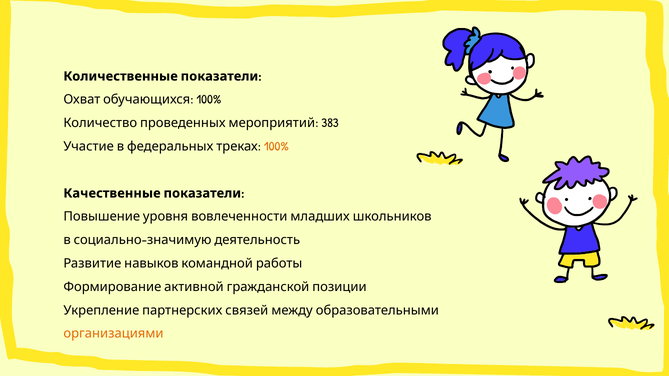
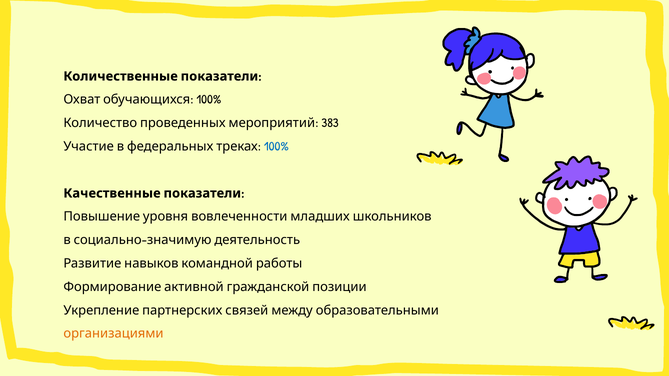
100% colour: orange -> blue (276, 147)
